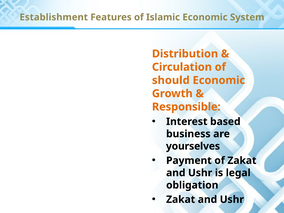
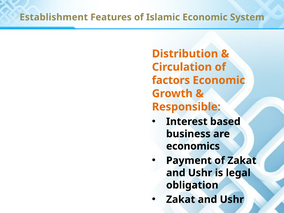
should: should -> factors (171, 80)
yourselves: yourselves -> economics (193, 146)
